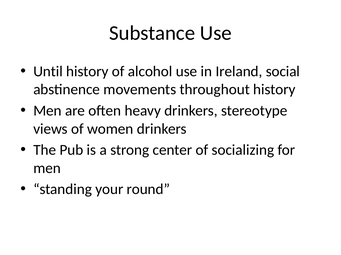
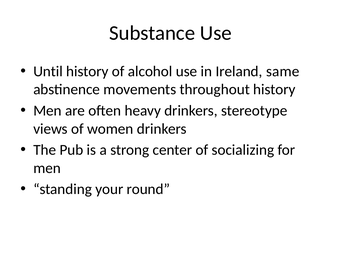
social: social -> same (283, 72)
